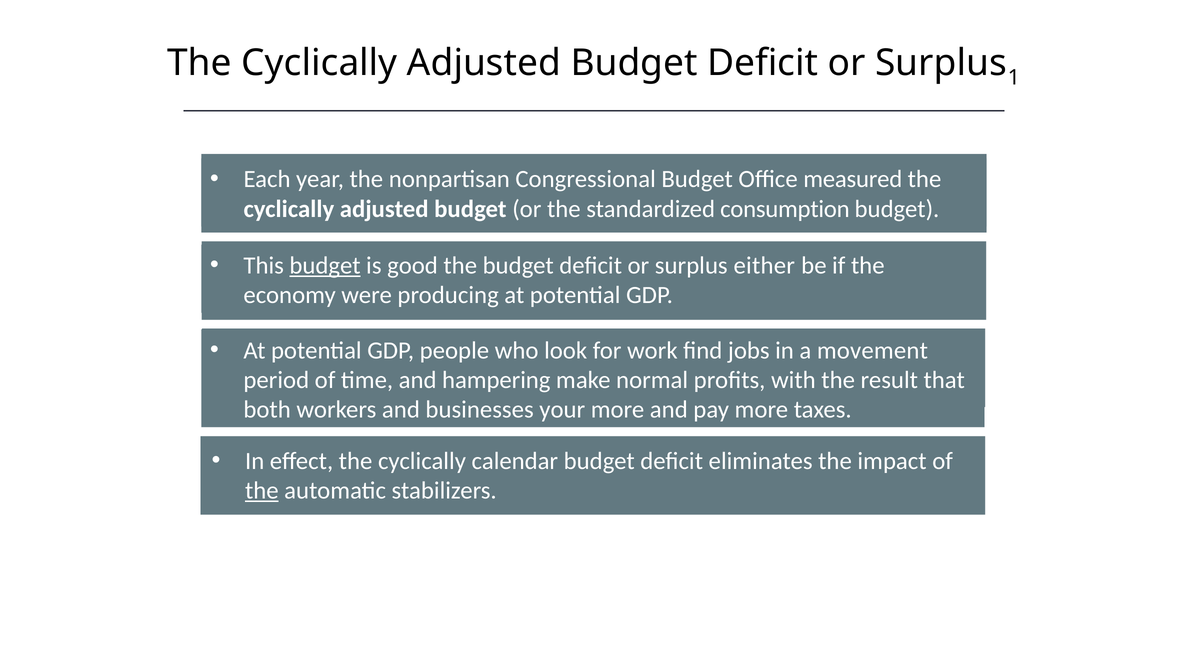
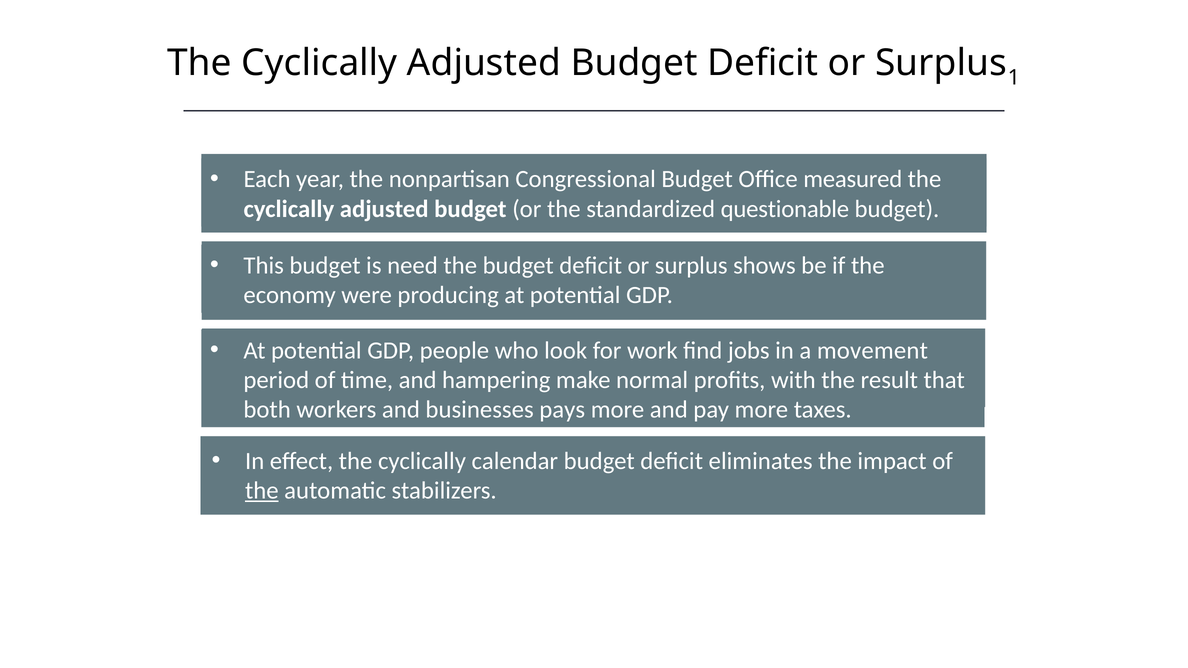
consumption: consumption -> questionable (785, 209)
budget underline: present -> none (325, 266)
good: good -> need (412, 266)
either: either -> shows (764, 266)
your: your -> pays (562, 410)
